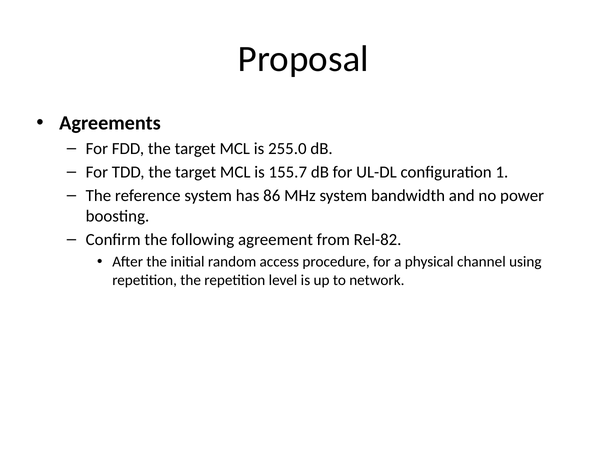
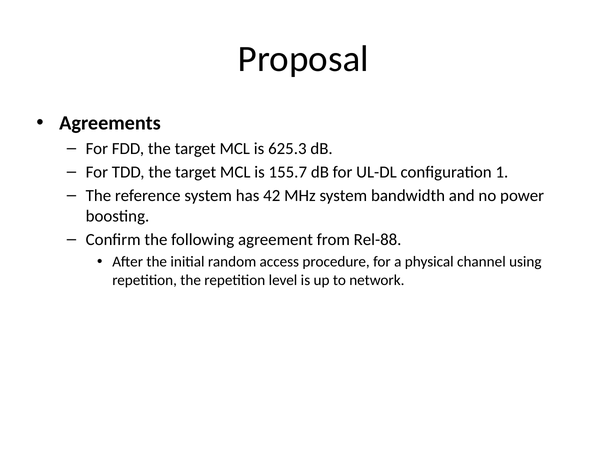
255.0: 255.0 -> 625.3 (287, 148)
86: 86 -> 42 (272, 196)
Rel-82: Rel-82 -> Rel-88 (378, 239)
